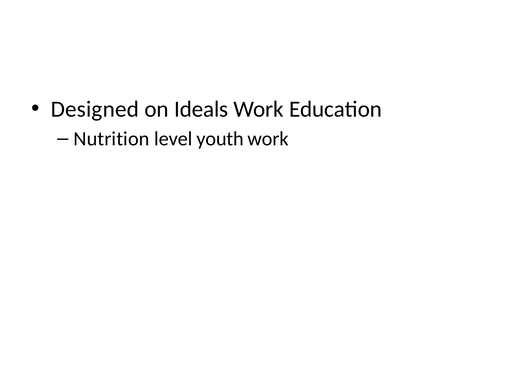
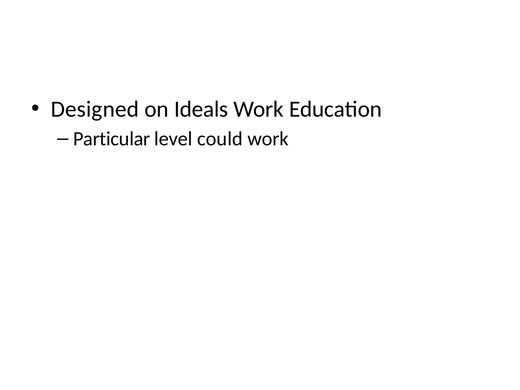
Nutrition: Nutrition -> Particular (112, 139)
youth: youth -> could (220, 139)
